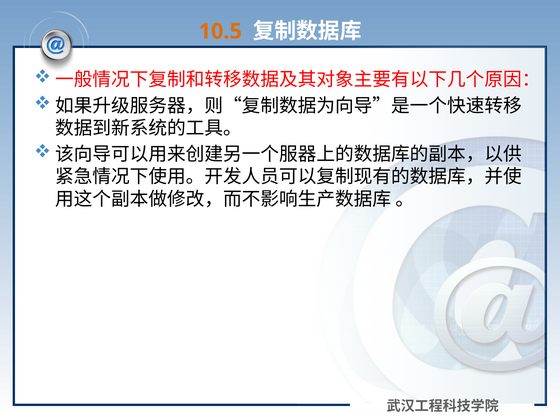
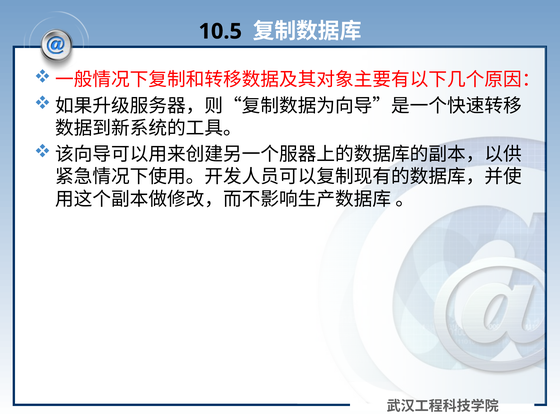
10.5 colour: orange -> black (220, 31)
